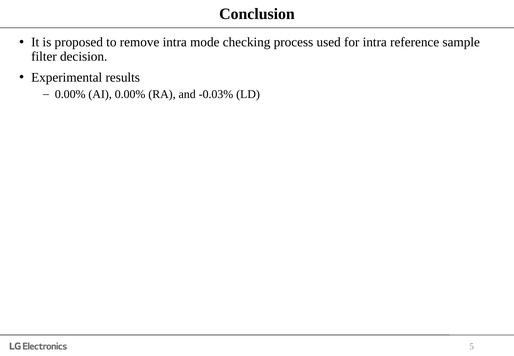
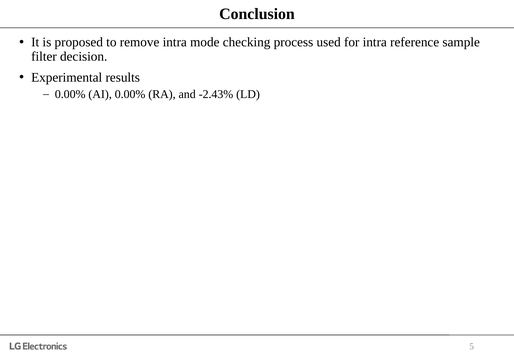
-0.03%: -0.03% -> -2.43% (216, 94)
